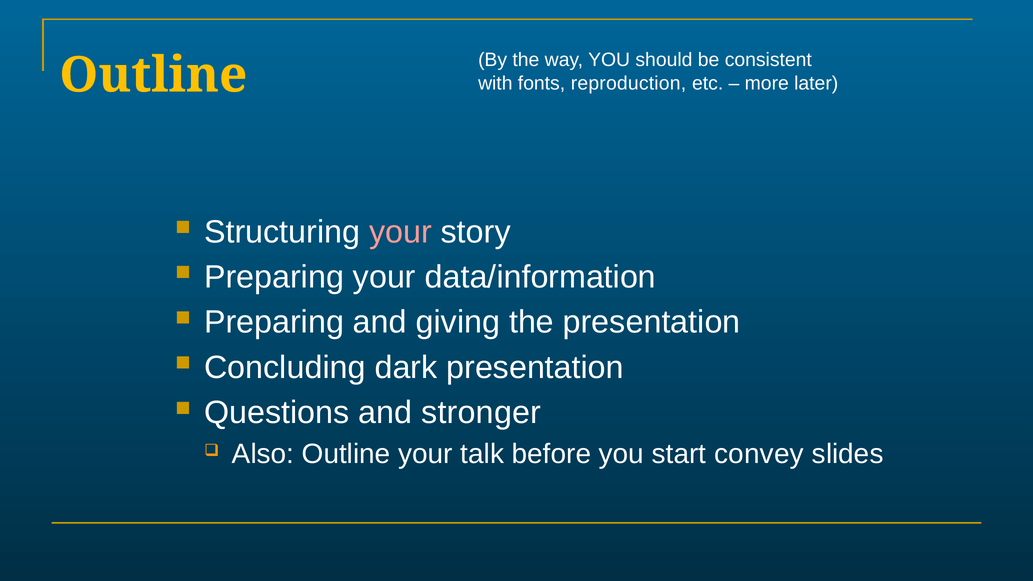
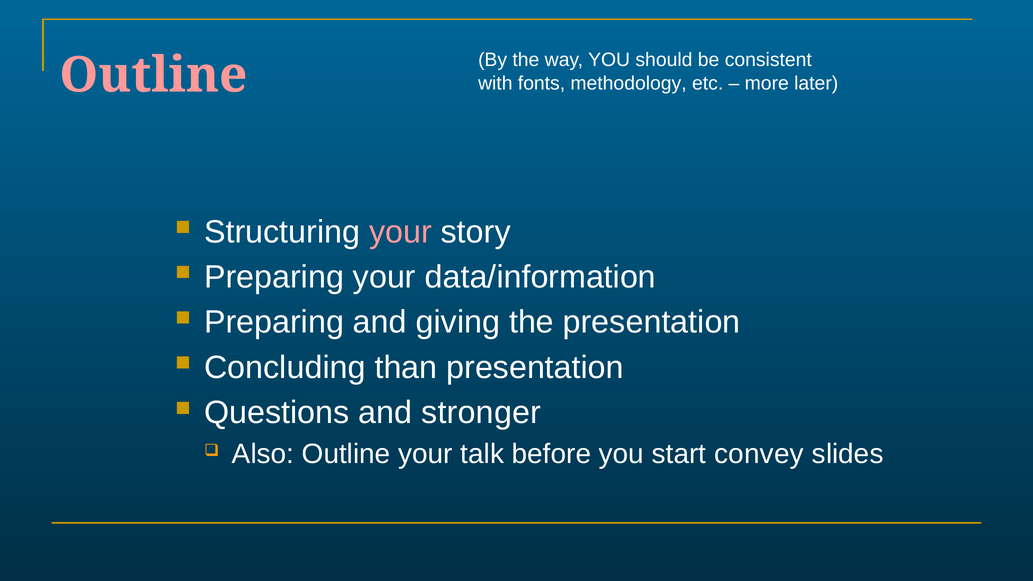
Outline colour: yellow -> pink (153, 75)
reproduction: reproduction -> methodology (629, 83)
dark: dark -> than (406, 368)
